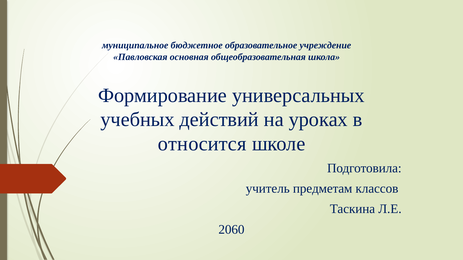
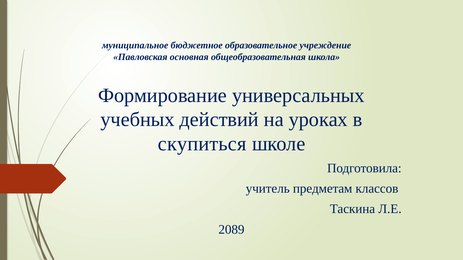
относится: относится -> скупиться (202, 144)
2060: 2060 -> 2089 (231, 230)
